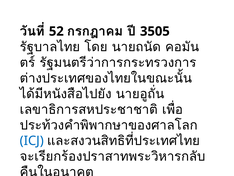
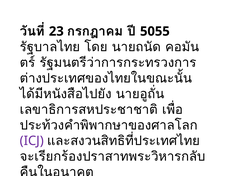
52: 52 -> 23 (56, 31)
3505: 3505 -> 5055 (155, 31)
ICJ colour: blue -> purple (32, 140)
